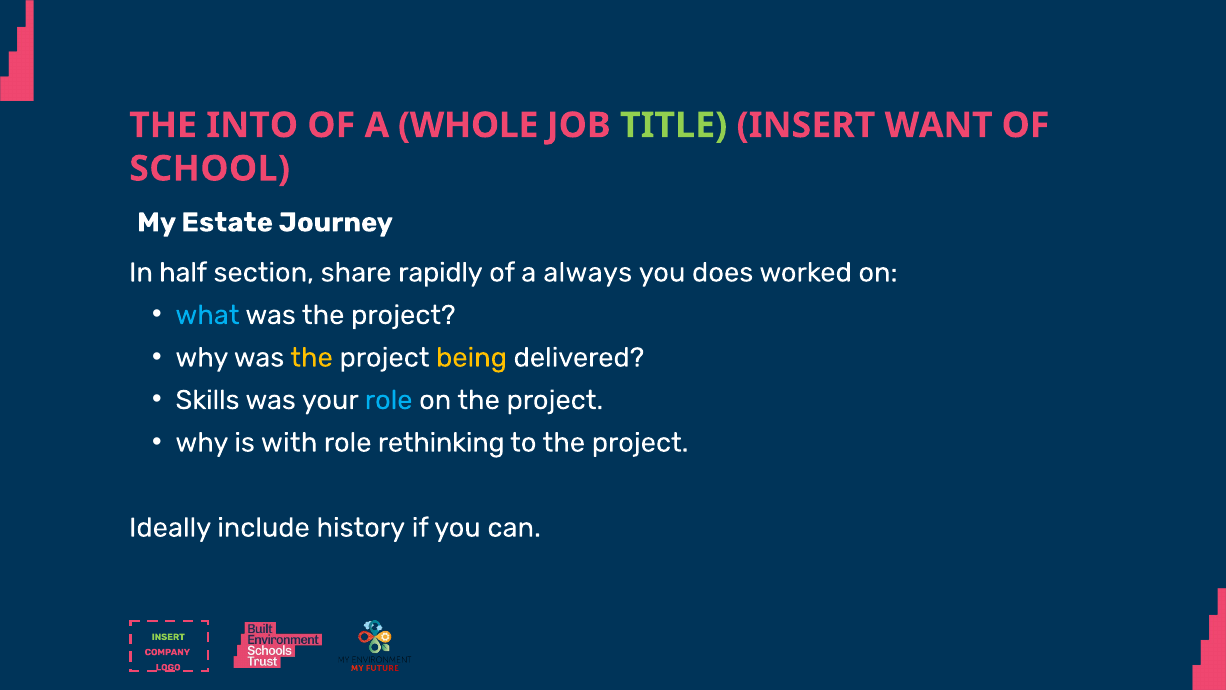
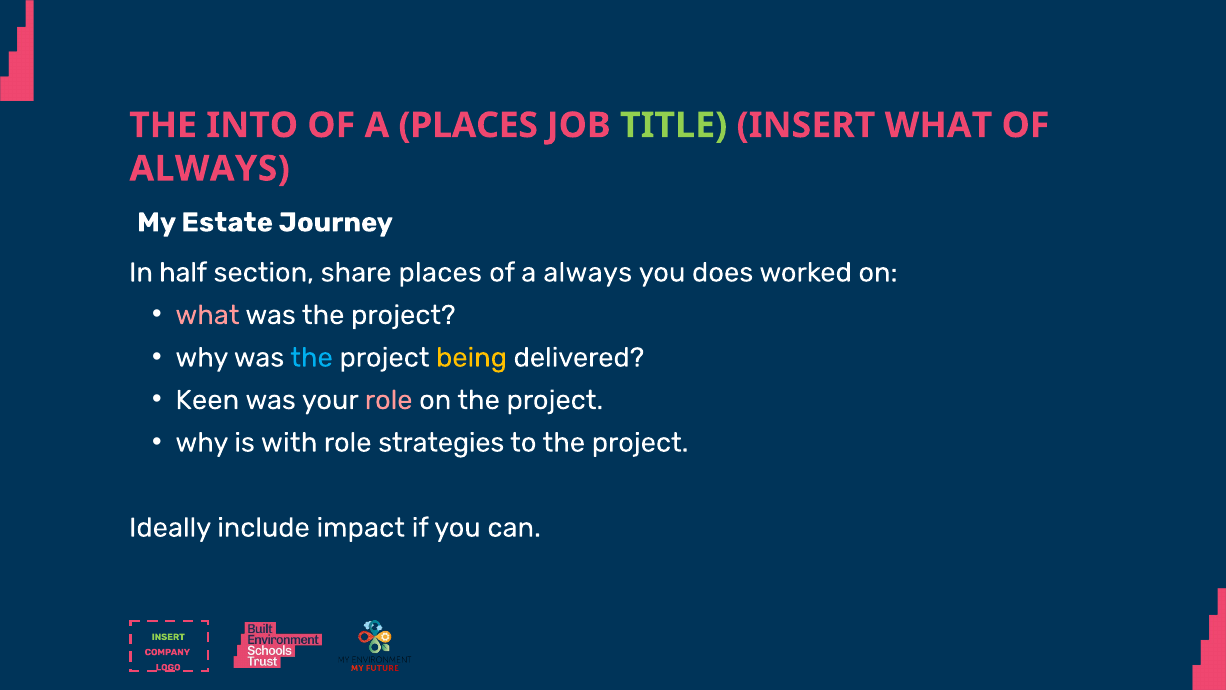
A WHOLE: WHOLE -> PLACES (468, 125)
INSERT WANT: WANT -> WHAT (938, 125)
SCHOOL: SCHOOL -> ALWAYS (210, 169)
share rapidly: rapidly -> places (440, 272)
what colour: light blue -> pink (207, 315)
the colour: yellow -> light blue (312, 357)
Skills: Skills -> Keen (207, 400)
role colour: light blue -> pink (389, 400)
rethinking: rethinking -> strategies (441, 442)
history: history -> impact (361, 527)
